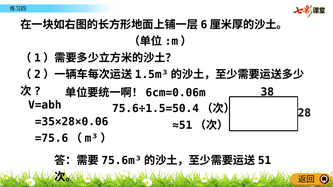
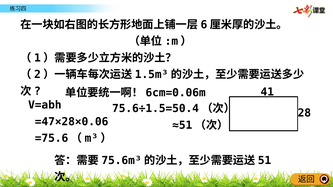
38: 38 -> 41 (267, 92)
=35×28×0.06: =35×28×0.06 -> =47×28×0.06 (72, 122)
